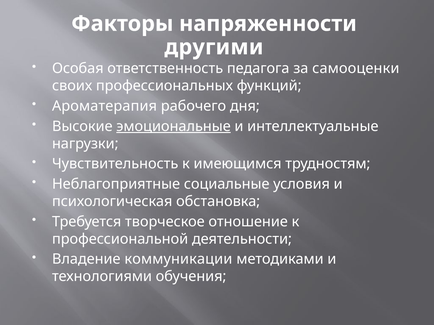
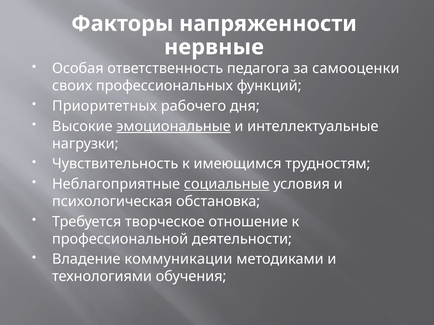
другими: другими -> нервные (214, 47)
Ароматерапия: Ароматерапия -> Приоритетных (104, 106)
социальные underline: none -> present (227, 184)
